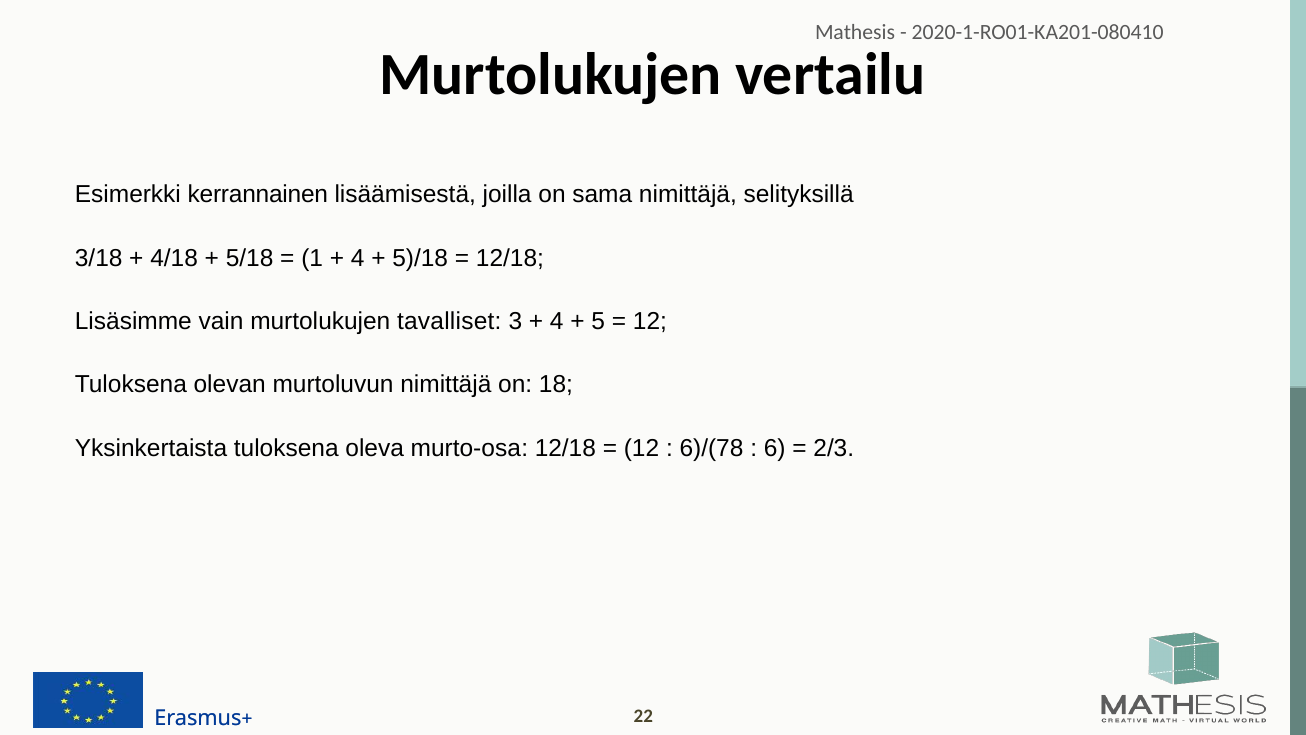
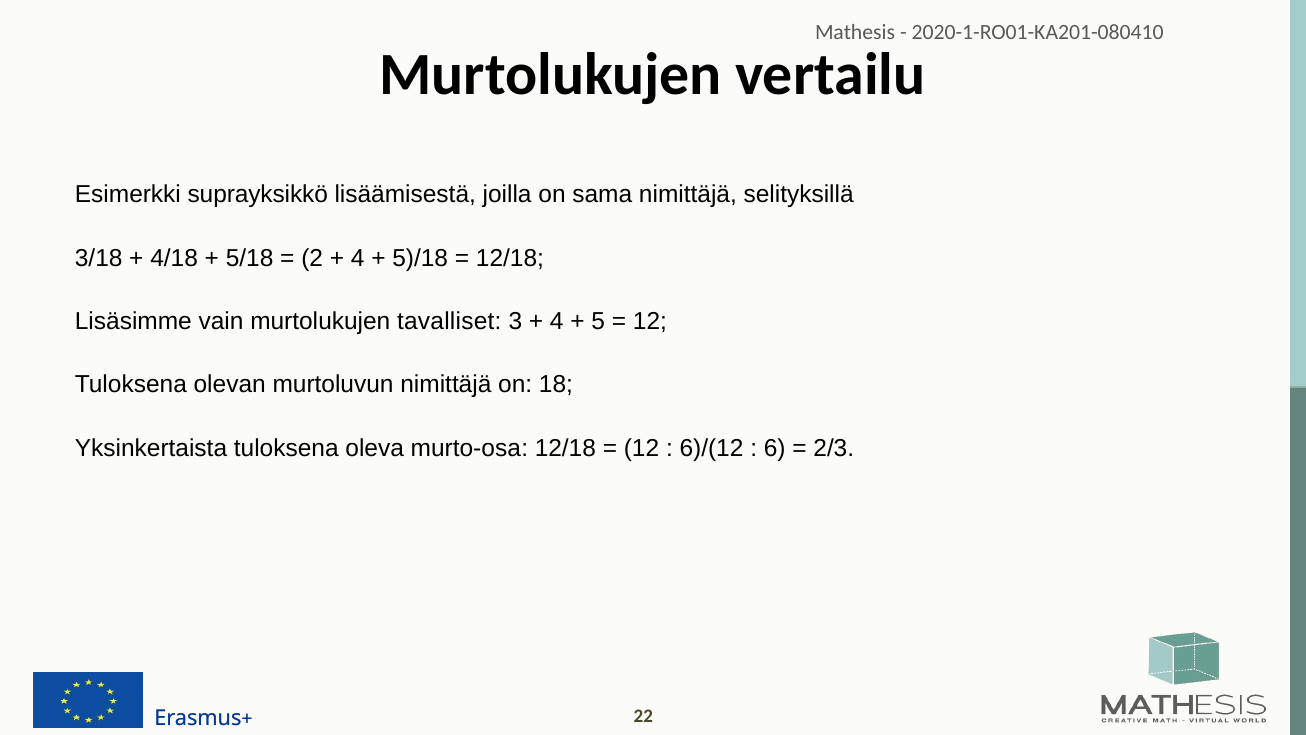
kerrannainen: kerrannainen -> suprayksikkö (258, 195)
1: 1 -> 2 (312, 258)
6)/(78: 6)/(78 -> 6)/(12 (712, 448)
